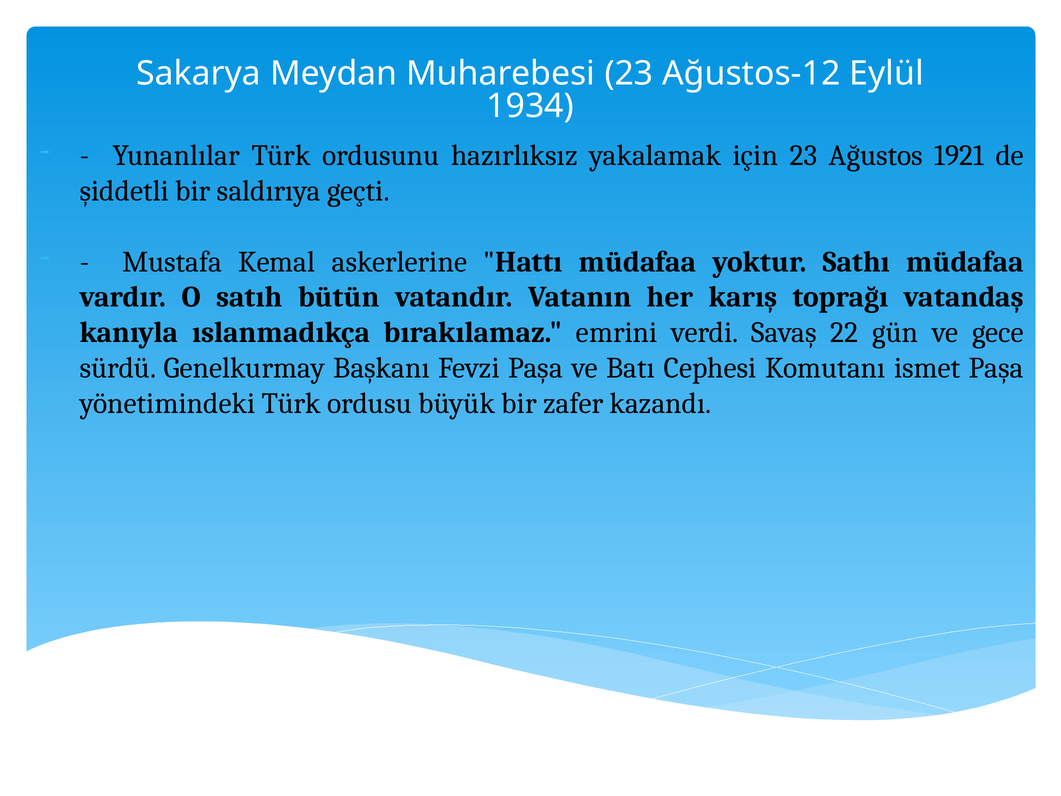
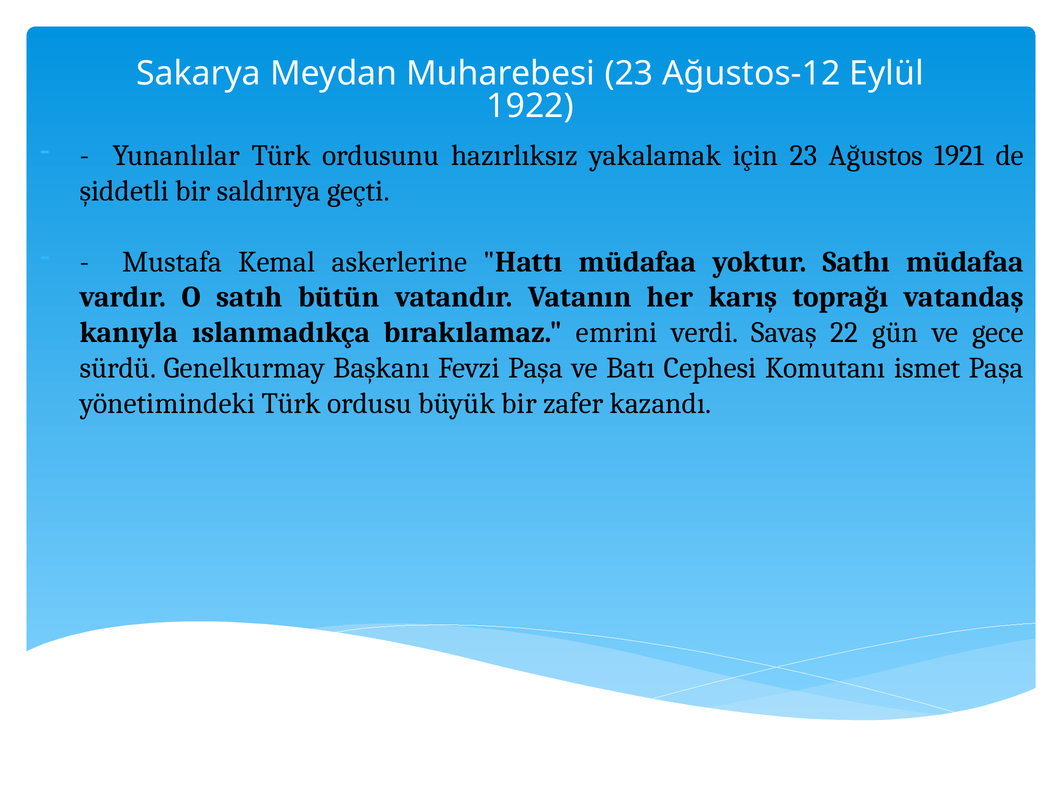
1934: 1934 -> 1922 (530, 106)
